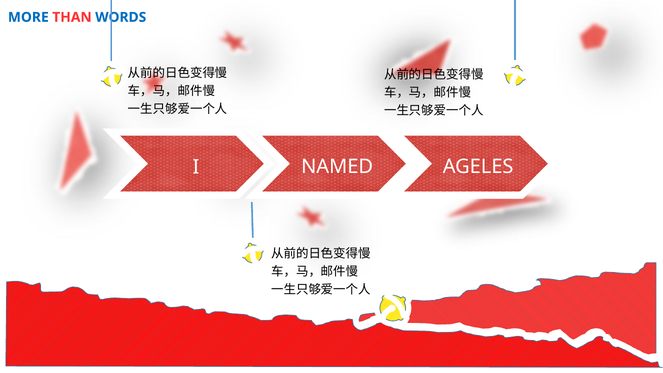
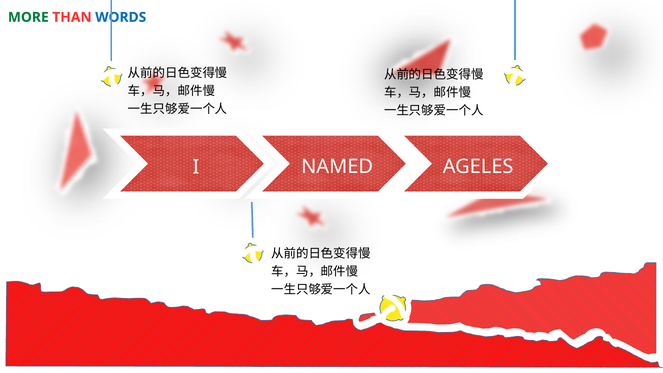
MORE colour: blue -> green (28, 17)
